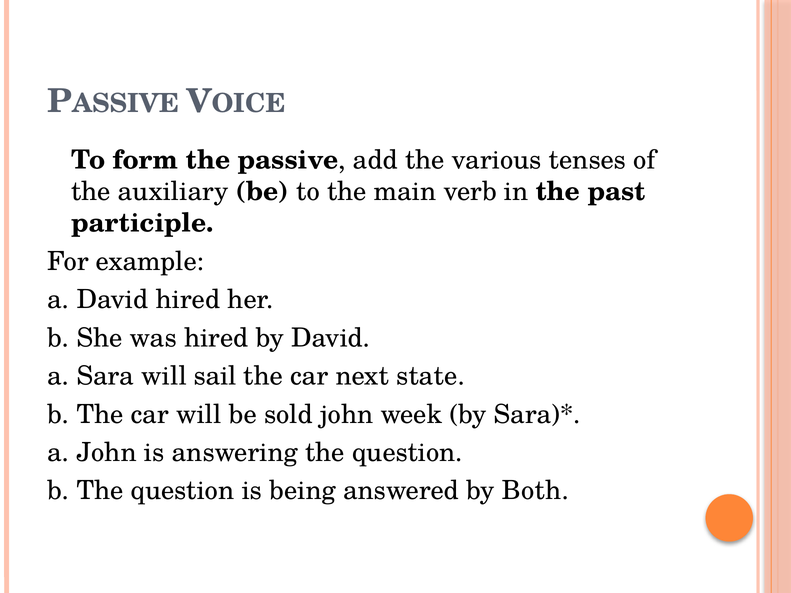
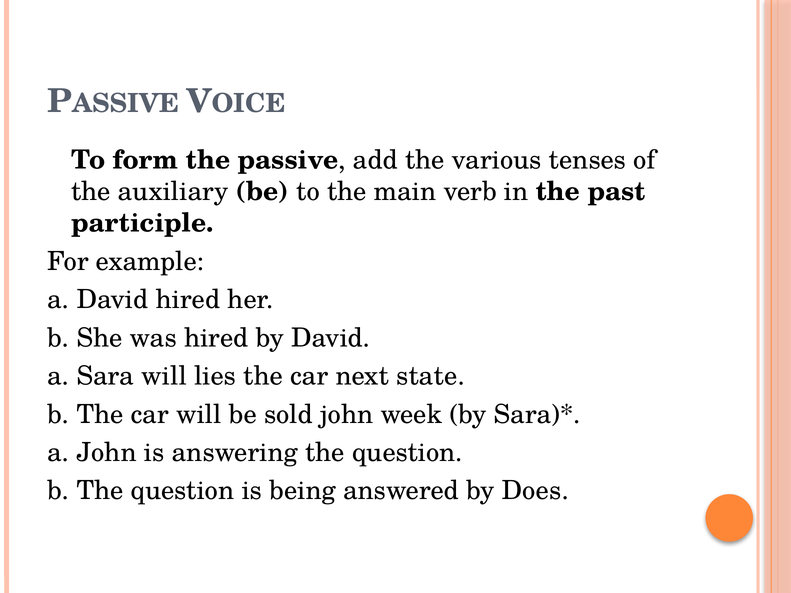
sail: sail -> lies (215, 376)
Both: Both -> Does (535, 491)
